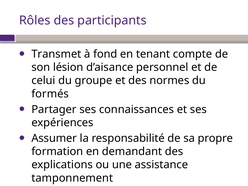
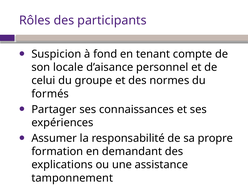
Transmet: Transmet -> Suspicion (56, 54)
lésion: lésion -> locale (68, 67)
